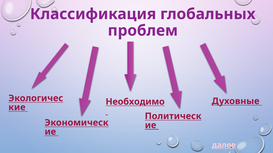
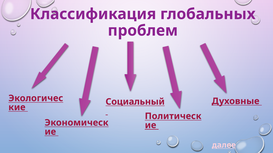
Необходимо: Необходимо -> Социальный (135, 102)
